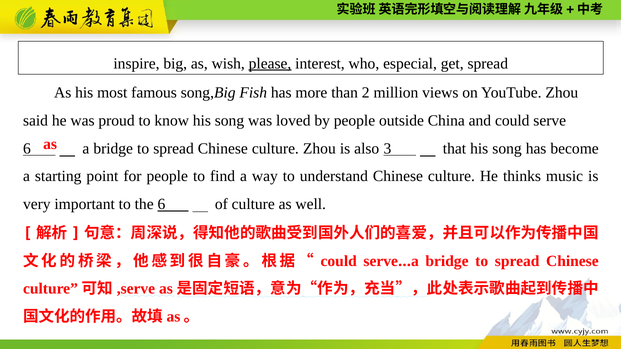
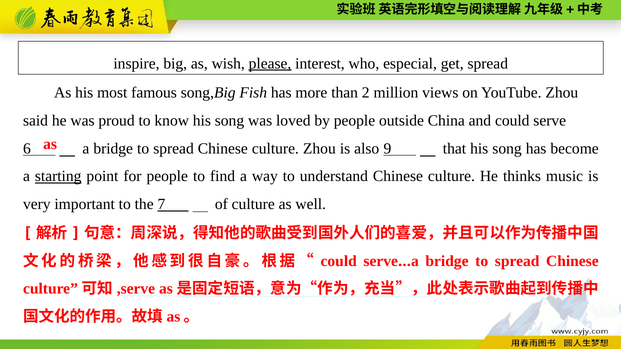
3: 3 -> 9 (387, 149)
starting underline: none -> present (58, 177)
the 6: 6 -> 7 (161, 204)
